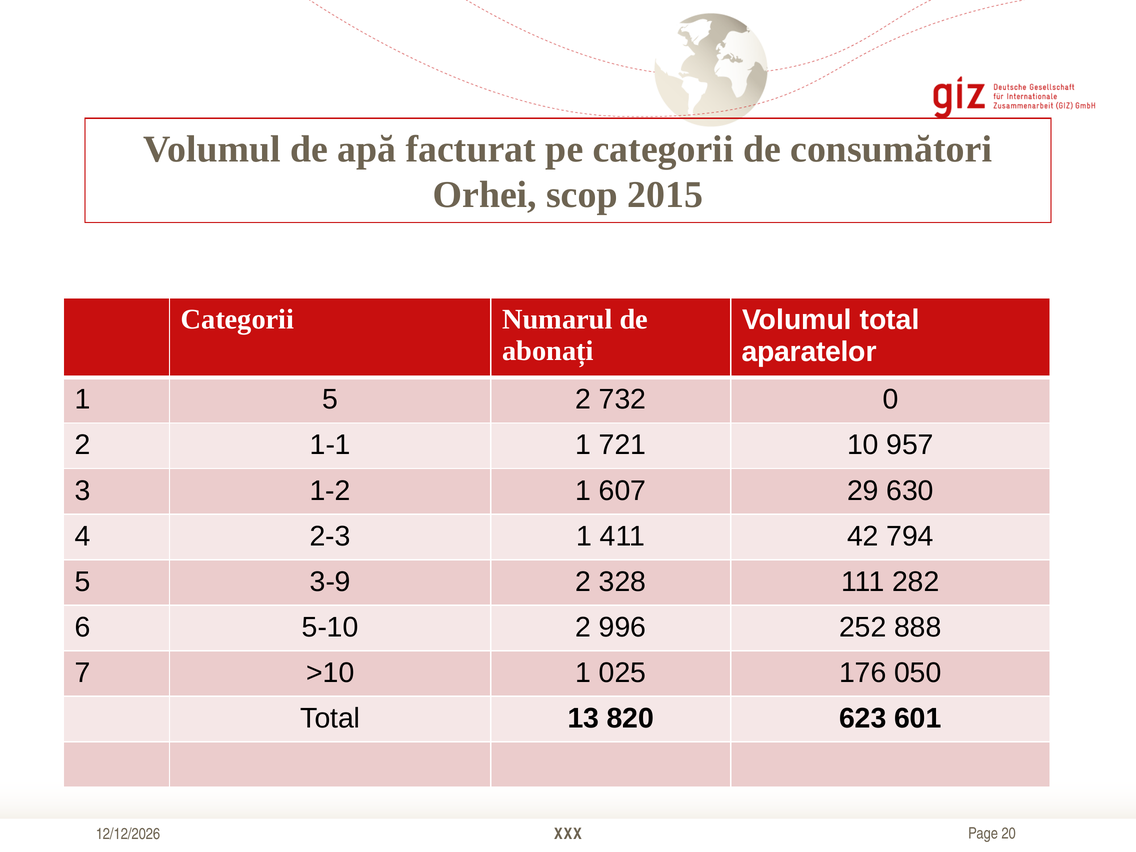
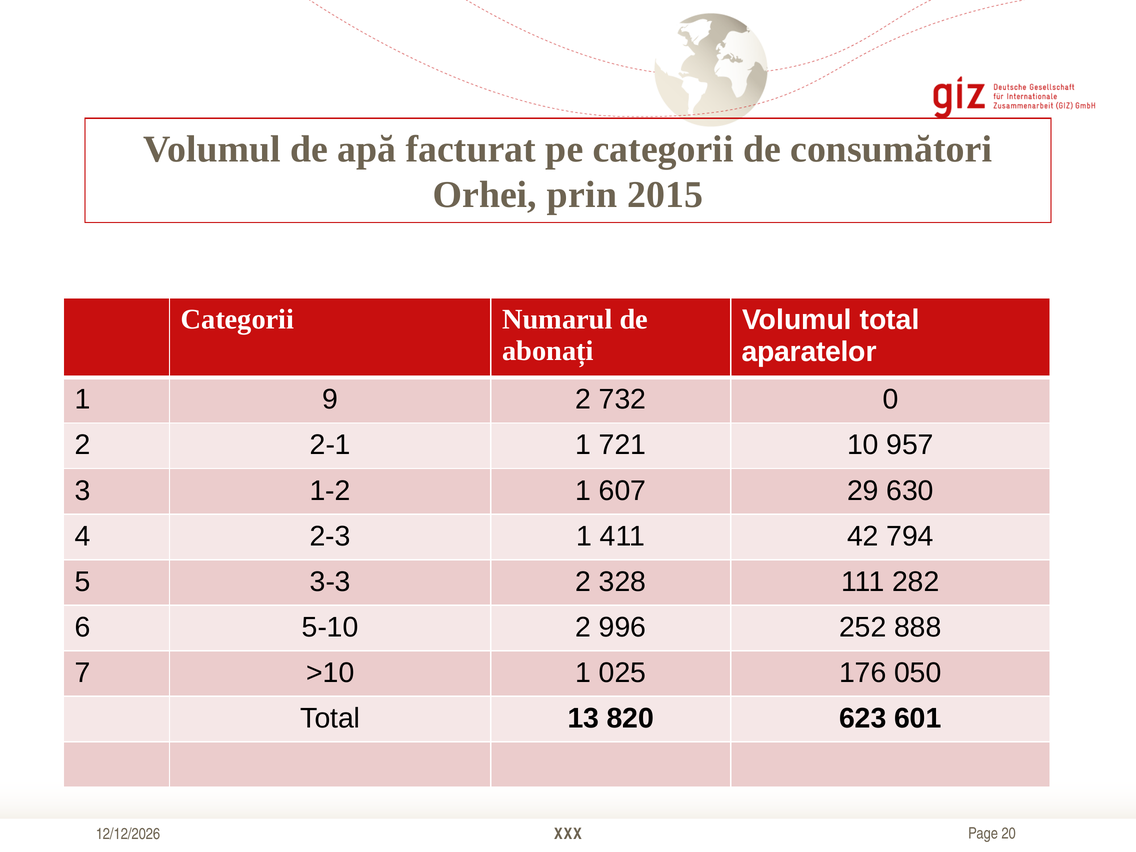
scop: scop -> prin (582, 195)
1 5: 5 -> 9 (330, 400)
1-1: 1-1 -> 2-1 (330, 445)
3-9: 3-9 -> 3-3 (330, 582)
